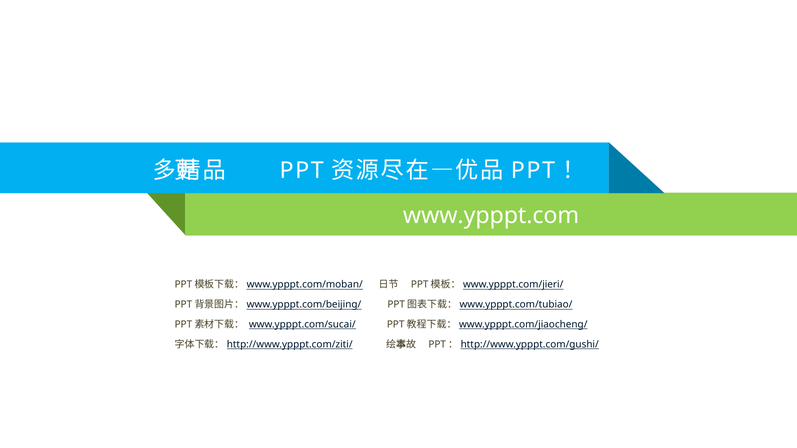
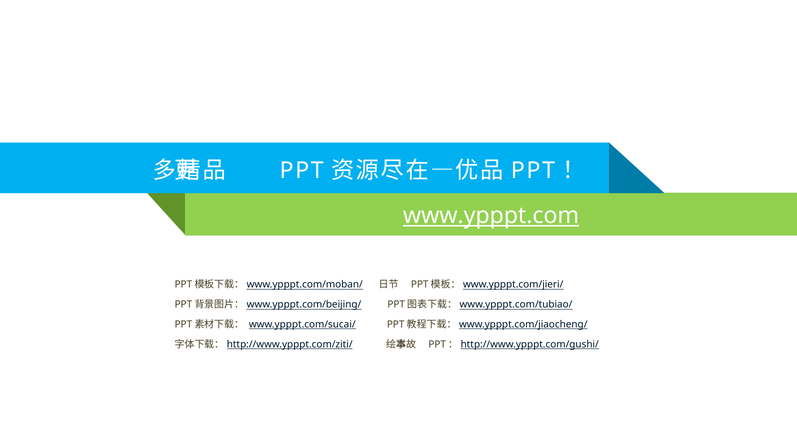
www.ypppt.com underline: none -> present (491, 216)
